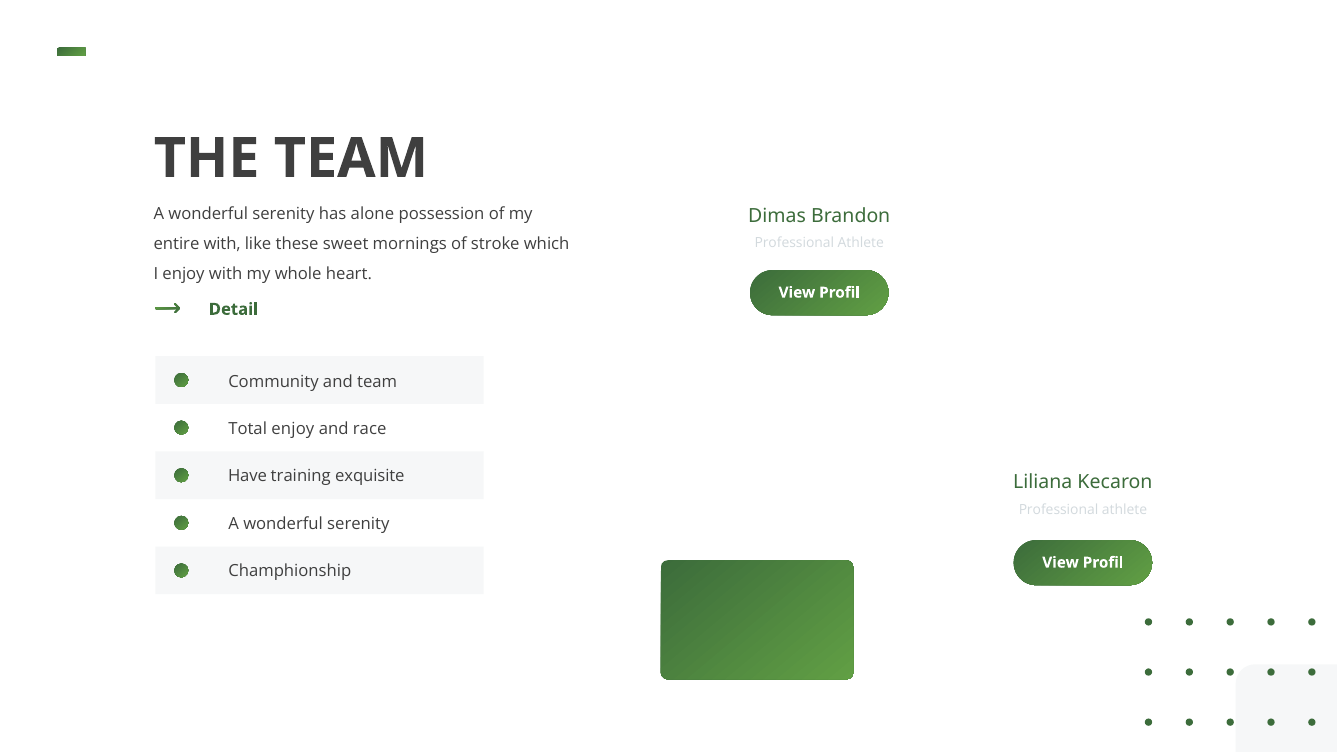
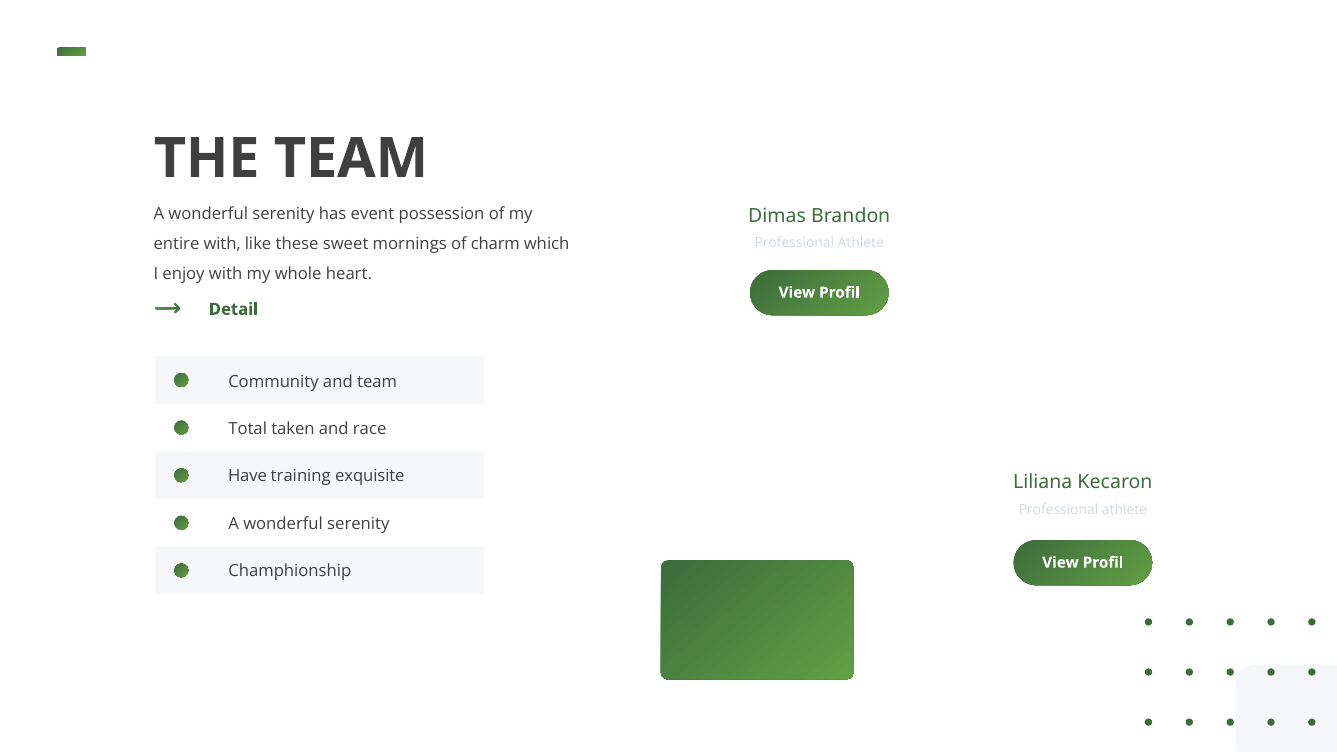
alone: alone -> event (372, 214)
stroke: stroke -> charm (495, 244)
Total enjoy: enjoy -> taken (293, 429)
